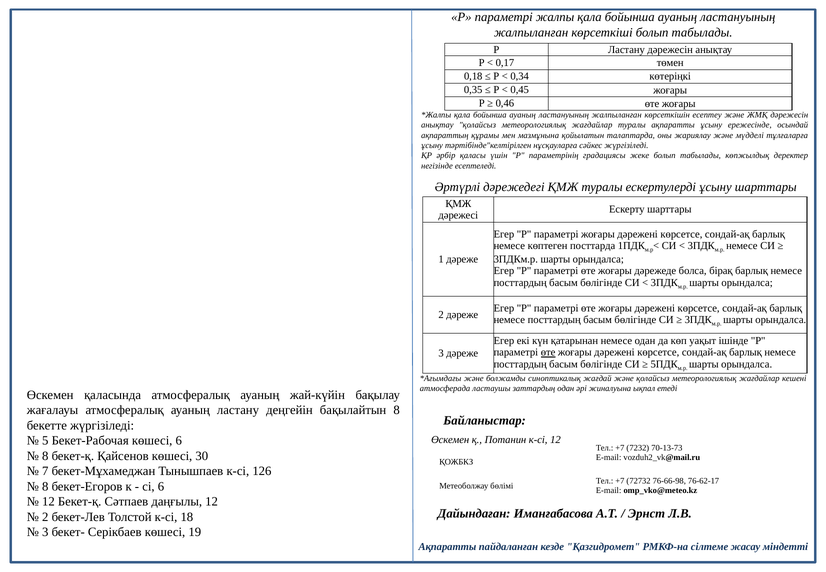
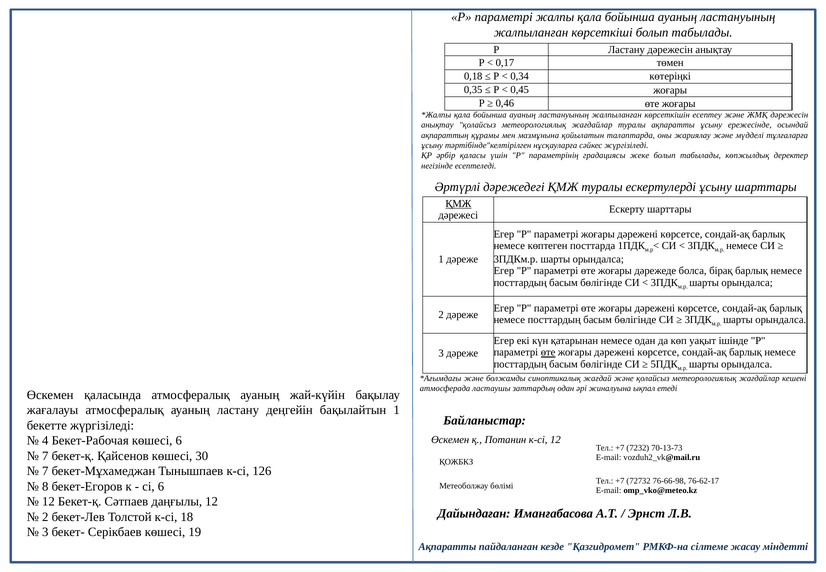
ҚМЖ underline: none -> present (458, 204)
бақылайтын 8: 8 -> 1 (397, 410)
5: 5 -> 4 (45, 440)
8: 8 -> 7 (45, 456)
